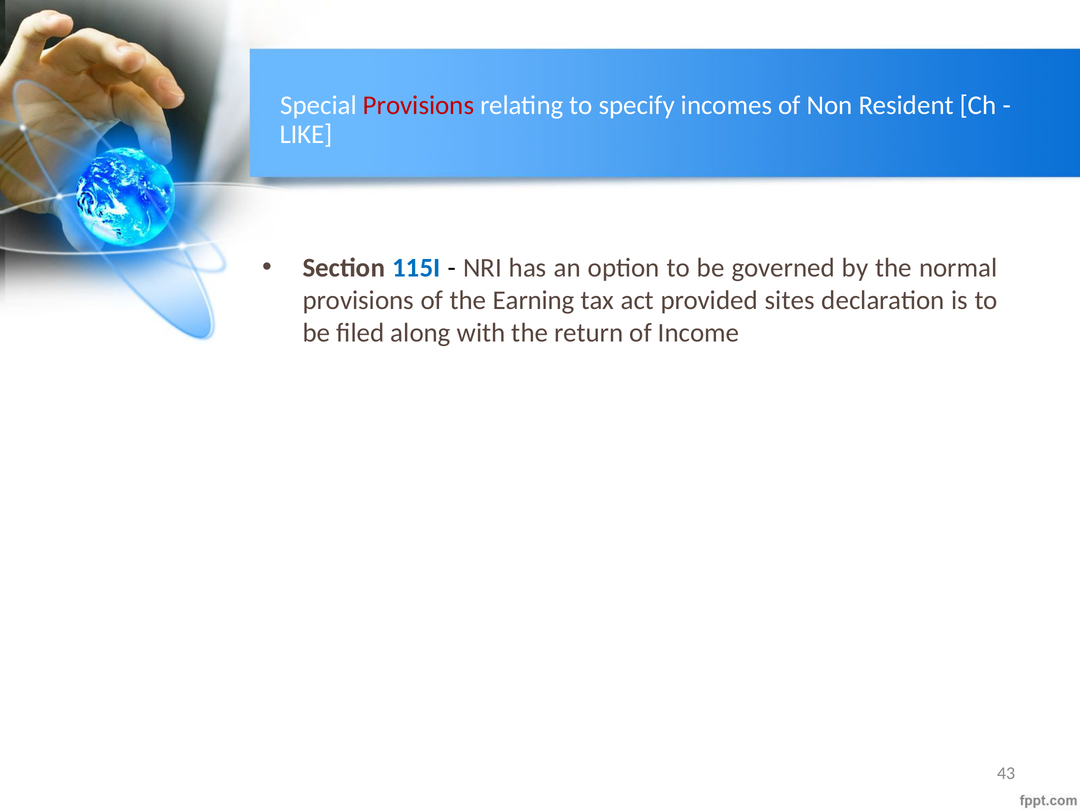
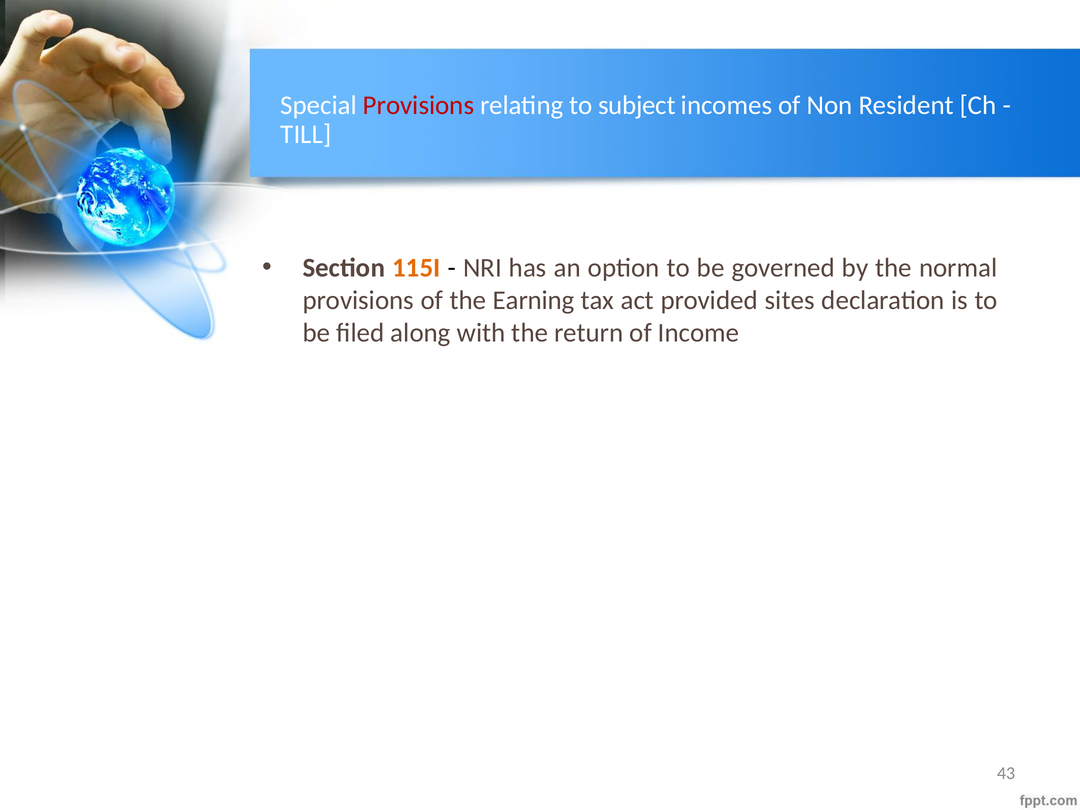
specify: specify -> subject (637, 105)
LIKE: LIKE -> TILL (306, 135)
115I colour: blue -> orange (416, 268)
